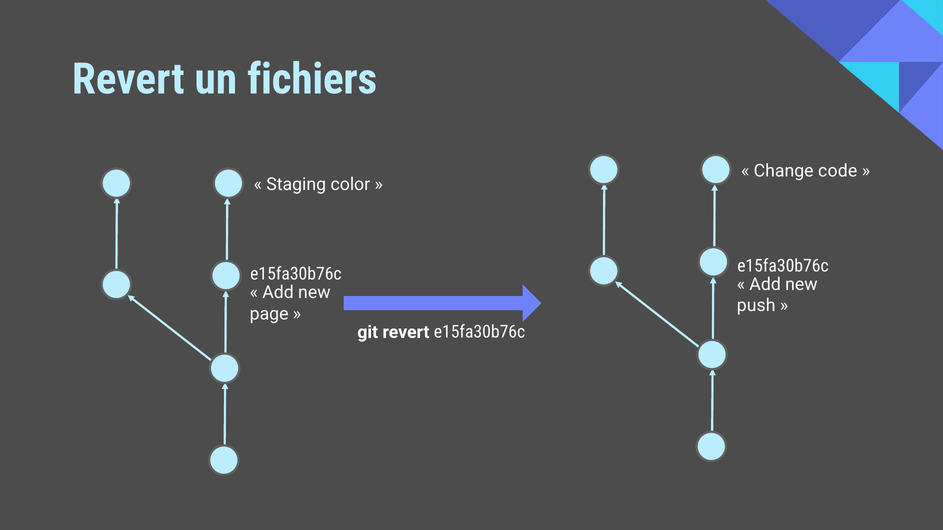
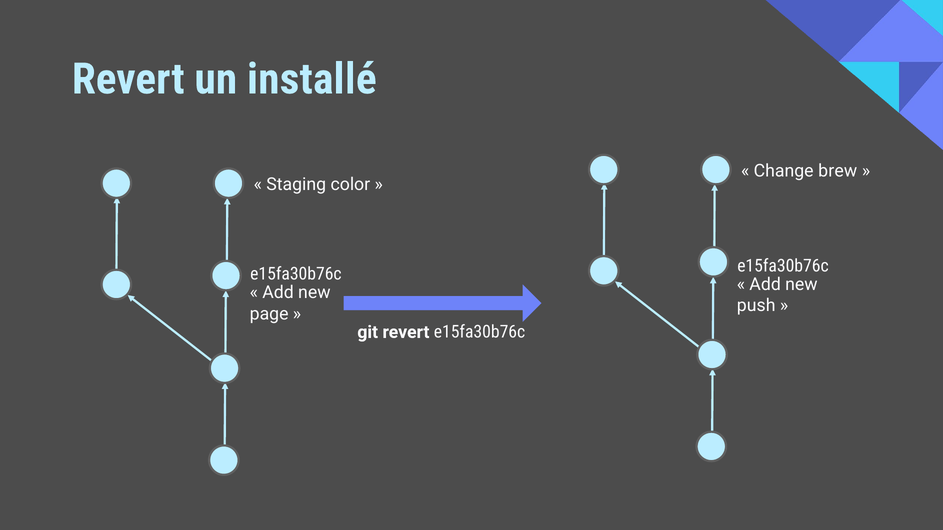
fichiers: fichiers -> installé (312, 79)
code: code -> brew (838, 171)
